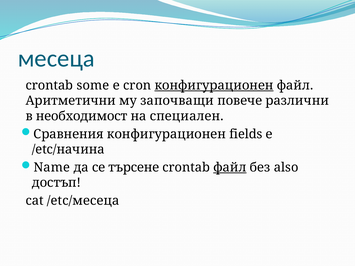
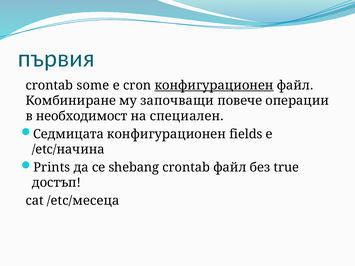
месеца: месеца -> първия (56, 59)
Аритметични: Аритметични -> Комбиниране (71, 101)
различни: различни -> операции (297, 101)
Сравнения: Сравнения -> Седмицата (69, 134)
Name: Name -> Prints (52, 167)
търсене: търсене -> shebang (134, 167)
файл underline: present -> none (230, 167)
also: also -> true (286, 167)
